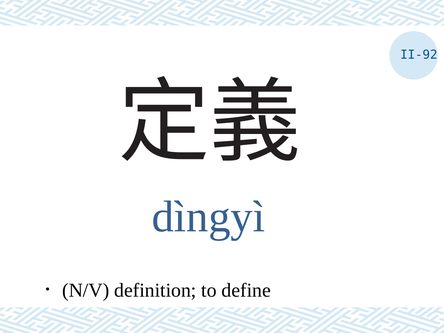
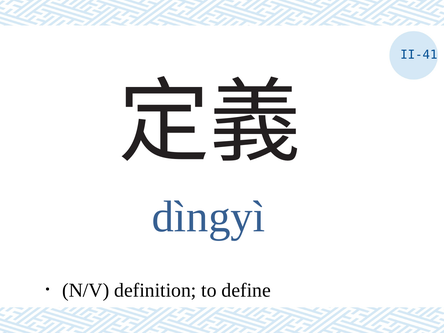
II-92: II-92 -> II-41 (419, 55)
